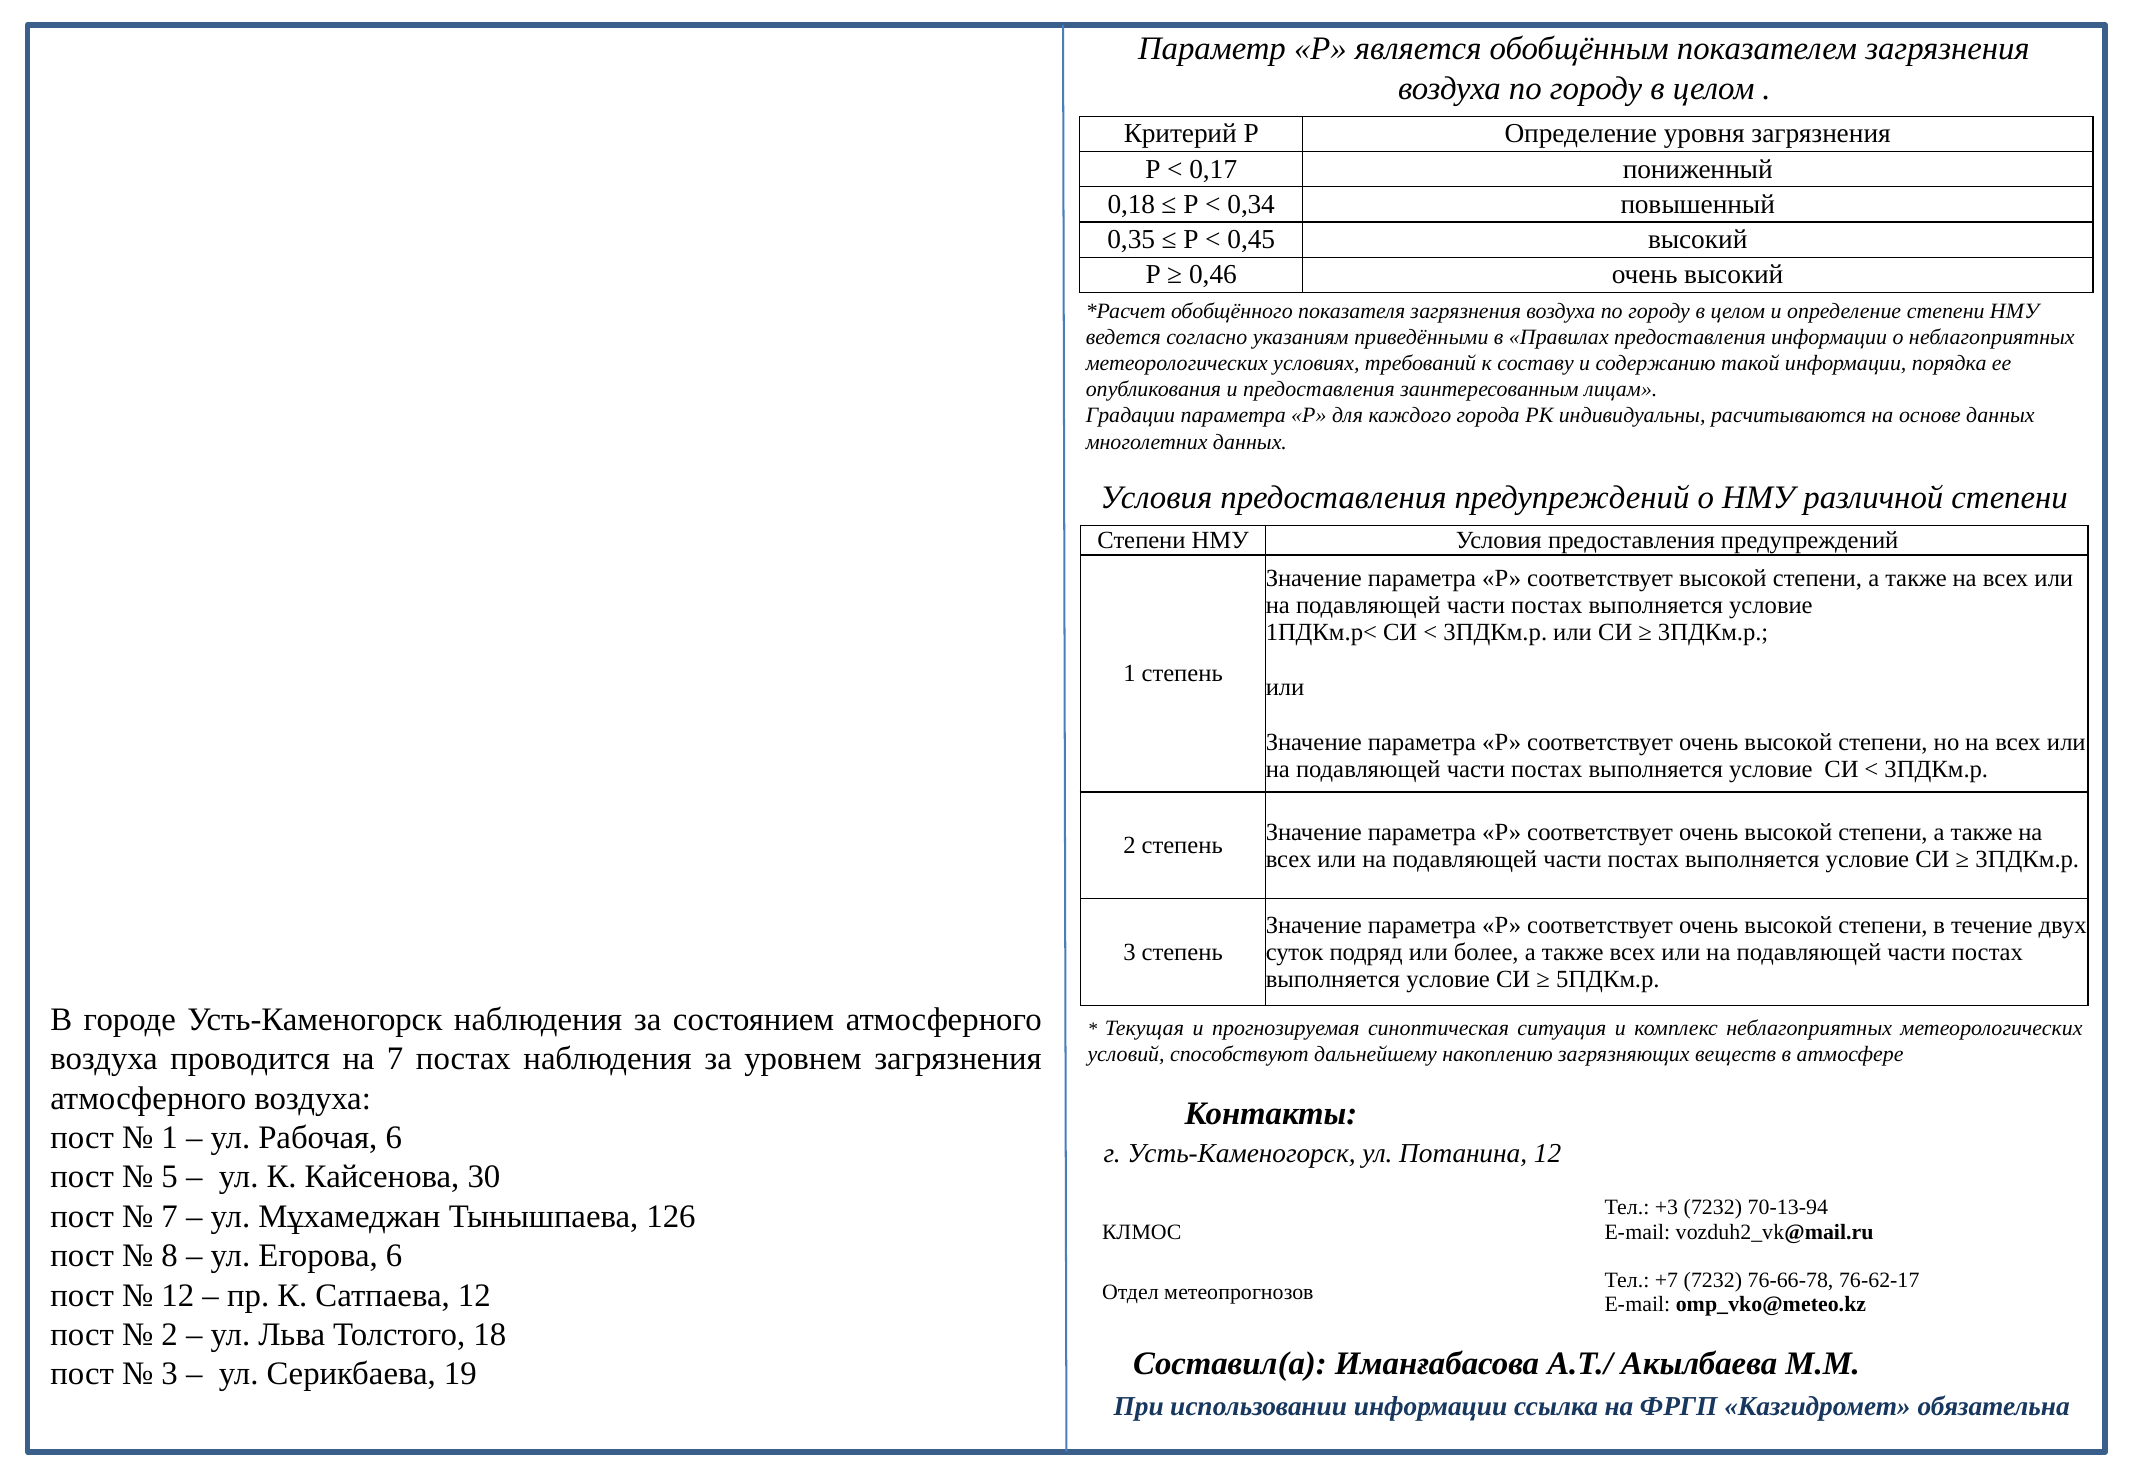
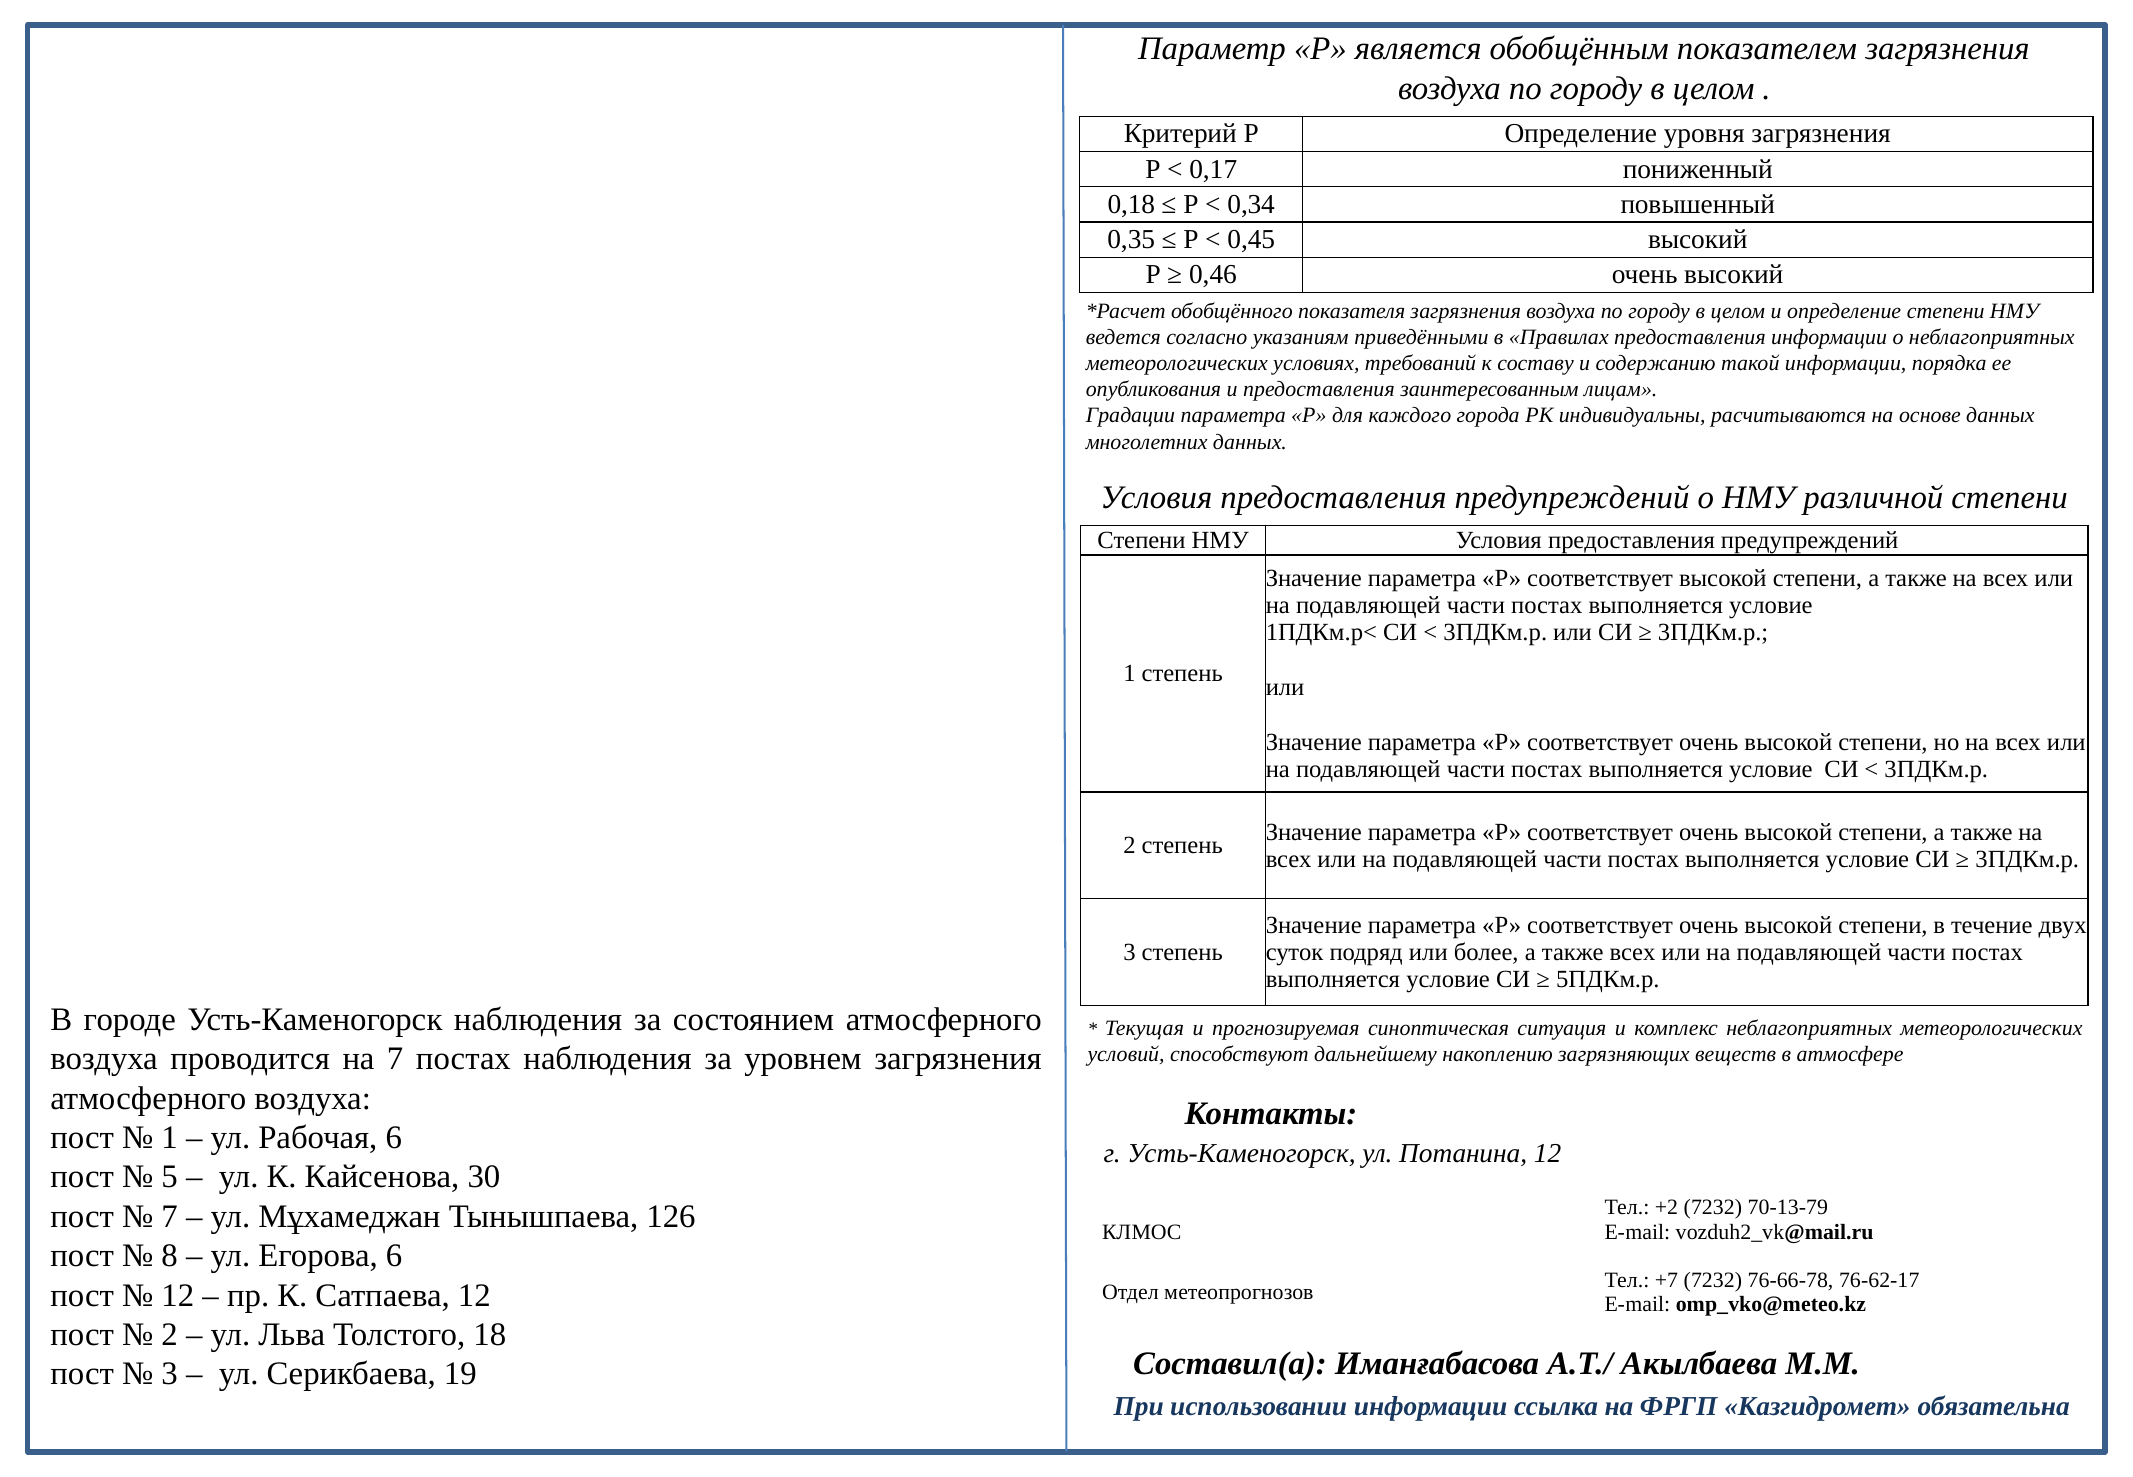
+3: +3 -> +2 (1666, 1207)
70-13-94: 70-13-94 -> 70-13-79 (1788, 1207)
